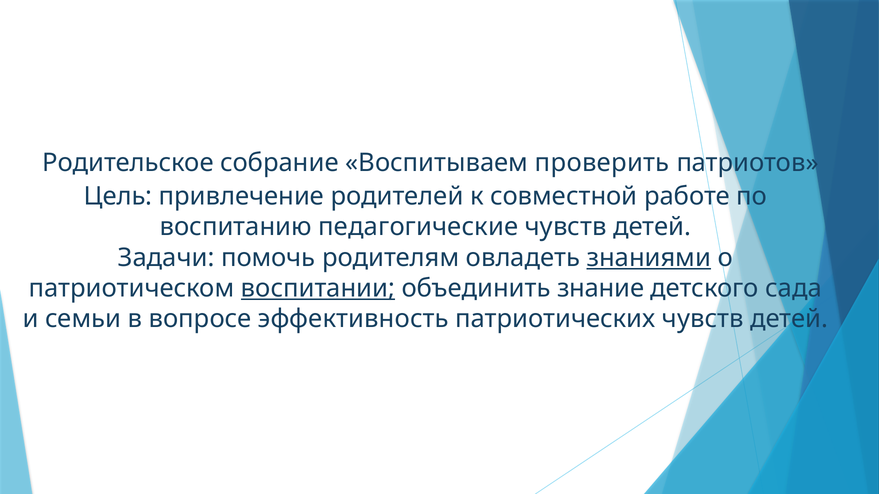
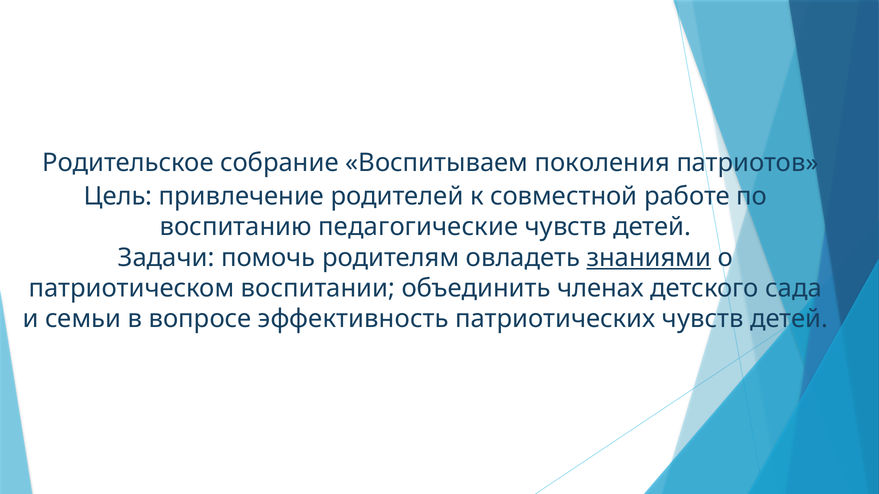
проверить: проверить -> поколения (602, 163)
воспитании underline: present -> none (318, 289)
знание: знание -> членах (601, 289)
